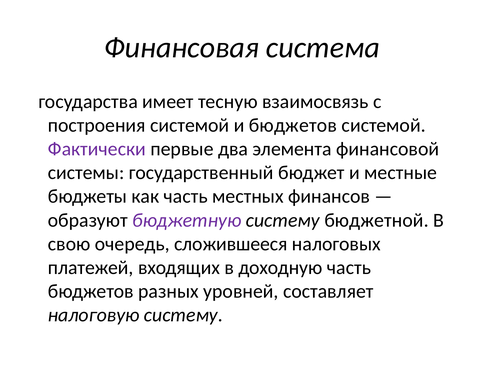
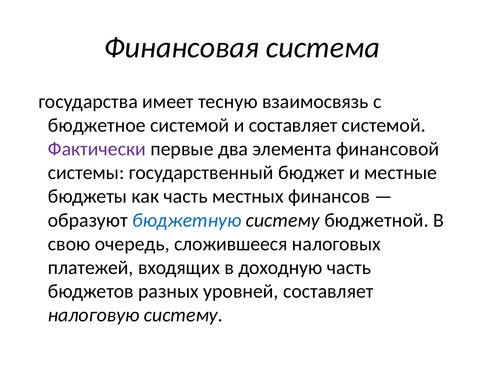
построения: построения -> бюджетное (97, 125)
и бюджетов: бюджетов -> составляет (293, 125)
бюджетную colour: purple -> blue (187, 220)
